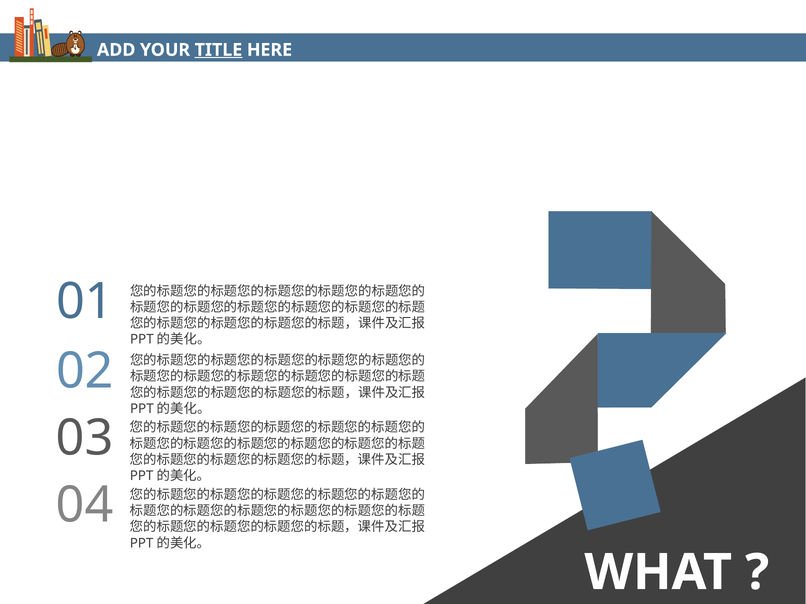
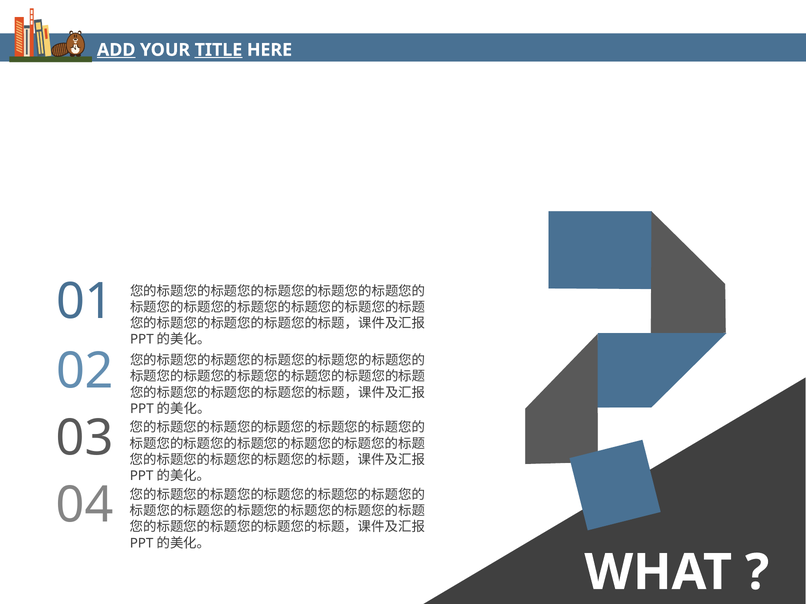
ADD underline: none -> present (116, 50)
